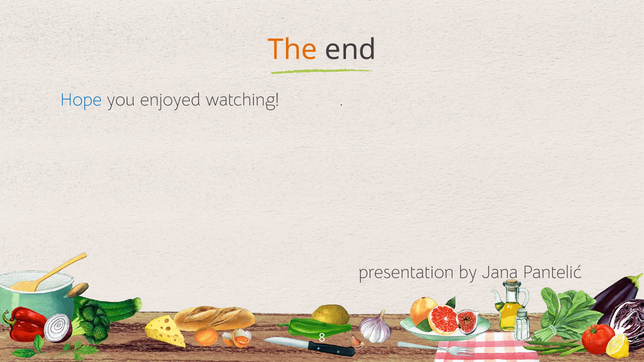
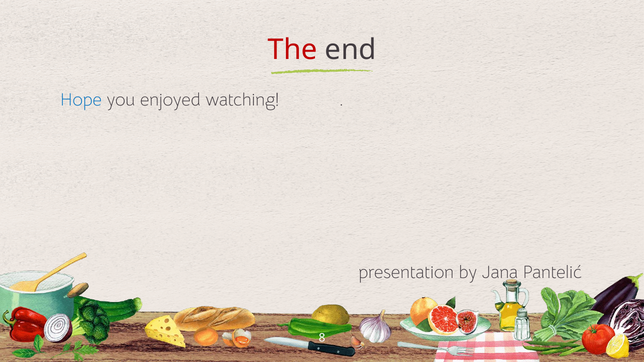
The colour: orange -> red (293, 50)
